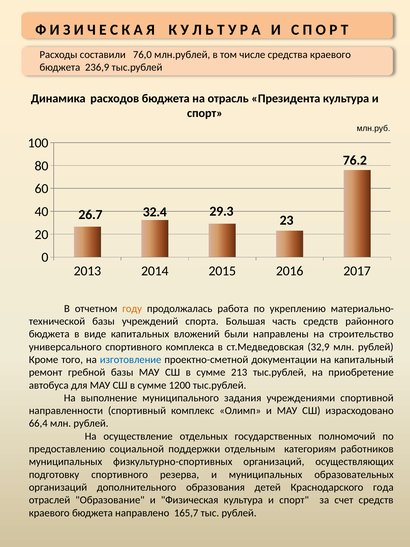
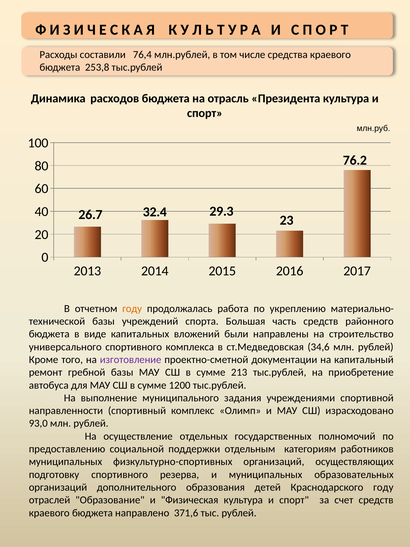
76,0: 76,0 -> 76,4 (142, 54)
236,9: 236,9 -> 253,8 (97, 67)
32,9: 32,9 -> 34,6 (319, 347)
изготовление colour: blue -> purple (131, 359)
66,4: 66,4 -> 93,0 (38, 423)
Краснодарского года: года -> году (383, 487)
165,7: 165,7 -> 371,6 (186, 513)
